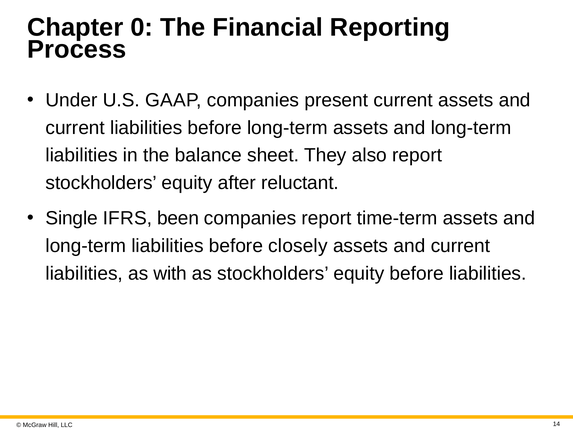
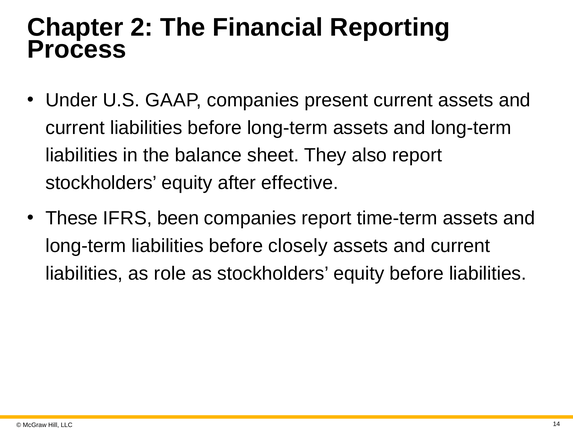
0: 0 -> 2 (142, 28)
reluctant: reluctant -> effective (300, 183)
Single: Single -> These (72, 218)
with: with -> role (170, 273)
